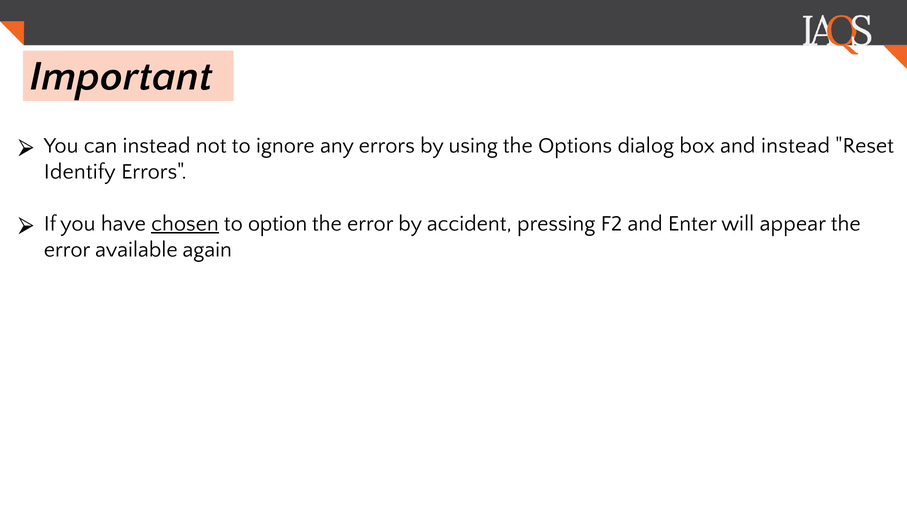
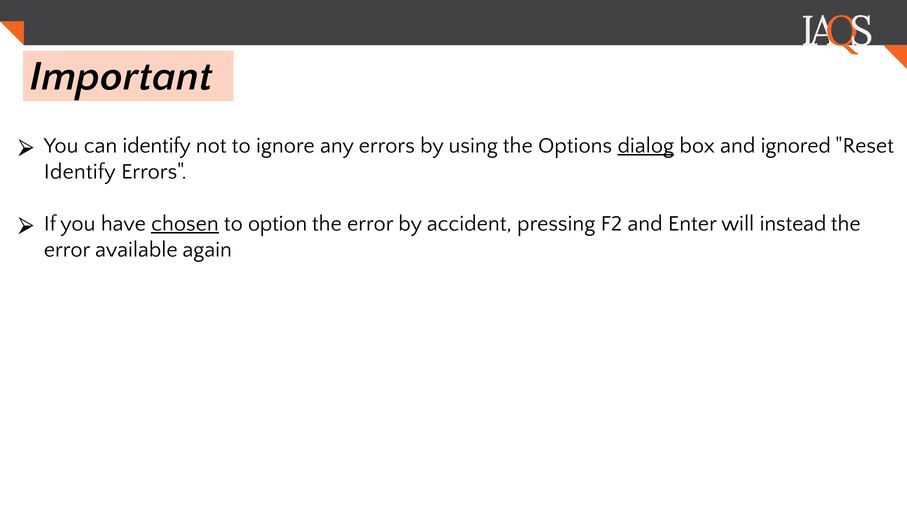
can instead: instead -> identify (157, 145)
dialog underline: none -> present (646, 145)
and instead: instead -> ignored (796, 145)
appear: appear -> instead (793, 224)
